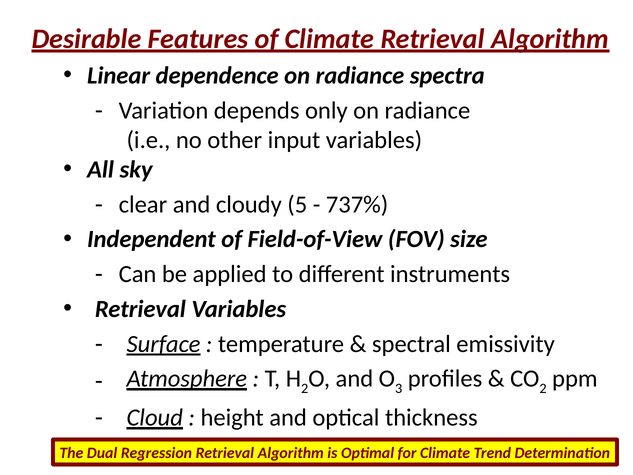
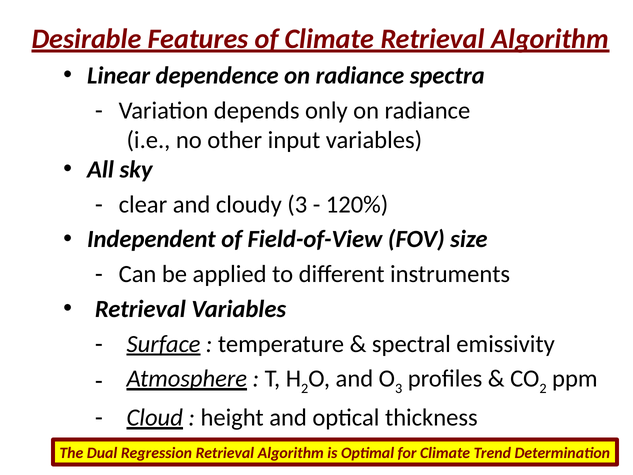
cloudy 5: 5 -> 3 (297, 204)
737%: 737% -> 120% (357, 204)
